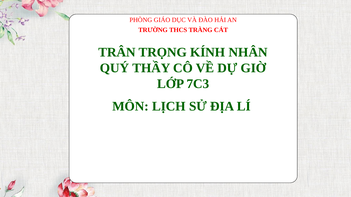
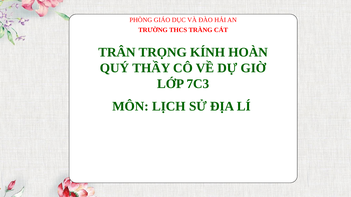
NHÂN: NHÂN -> HOÀN (248, 52)
